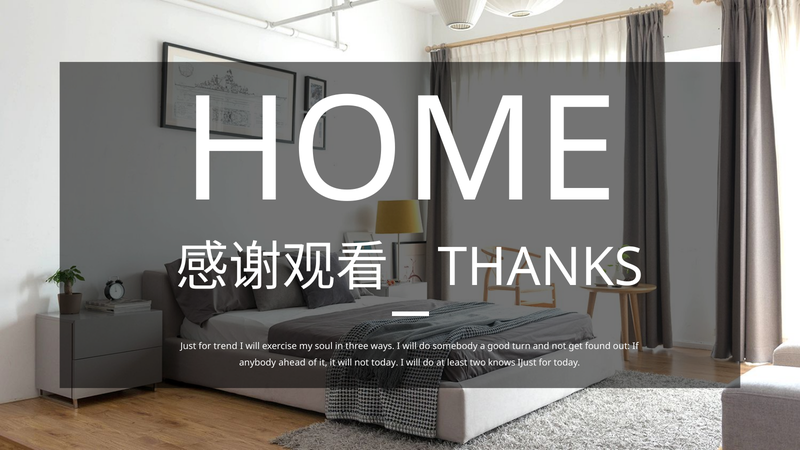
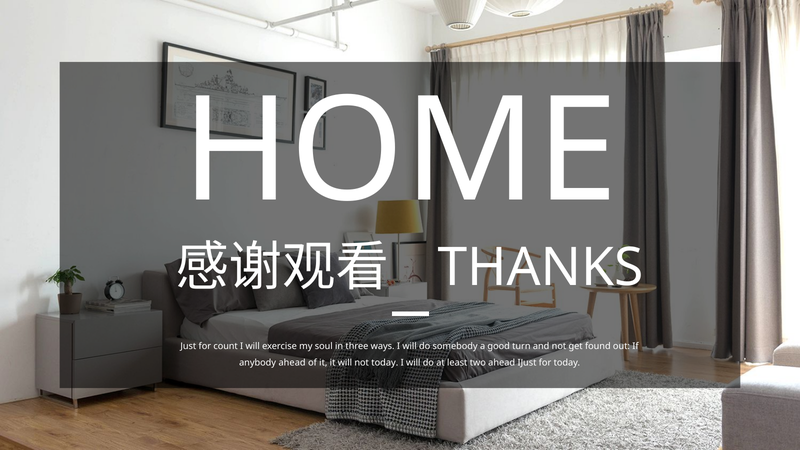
trend: trend -> count (226, 346)
two knows: knows -> ahead (502, 363)
